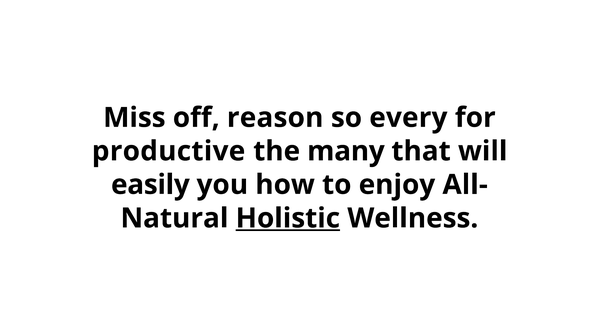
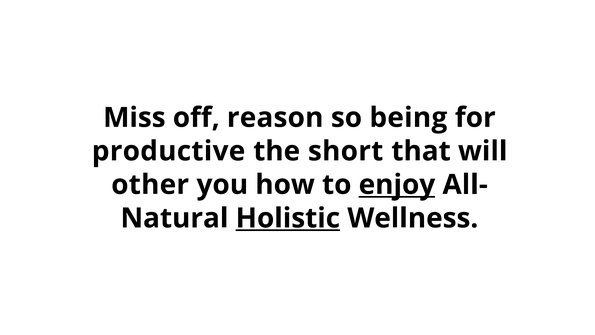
every: every -> being (408, 118)
many: many -> short (346, 151)
easily: easily -> other (150, 185)
enjoy underline: none -> present (397, 185)
